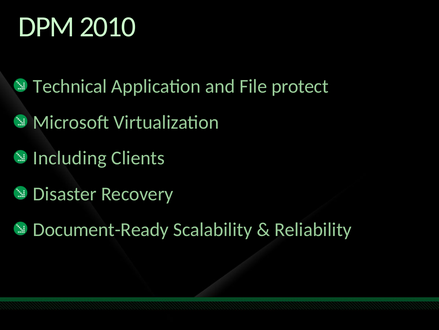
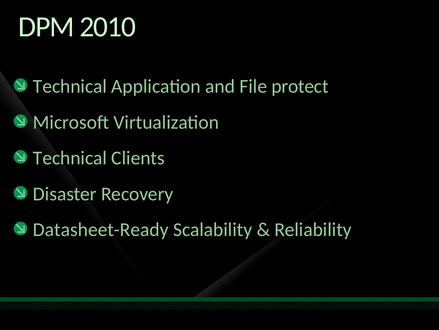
Including: Including -> Technical (70, 158)
Document-Ready: Document-Ready -> Datasheet-Ready (101, 229)
